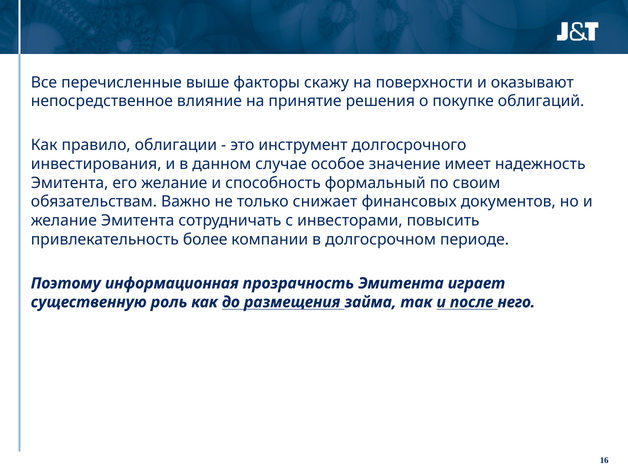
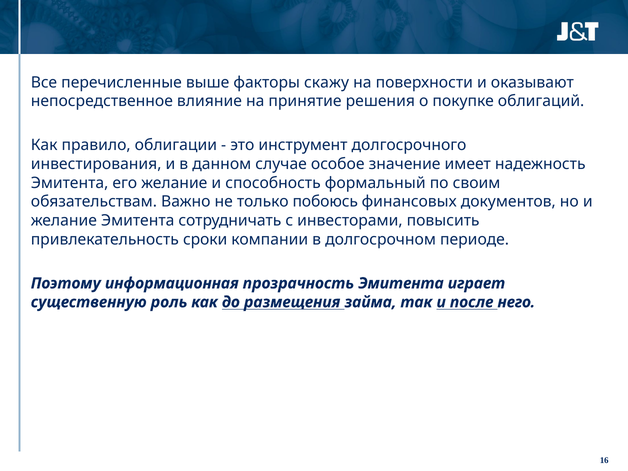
снижает: снижает -> побоюсь (325, 202)
более: более -> сроки (205, 239)
